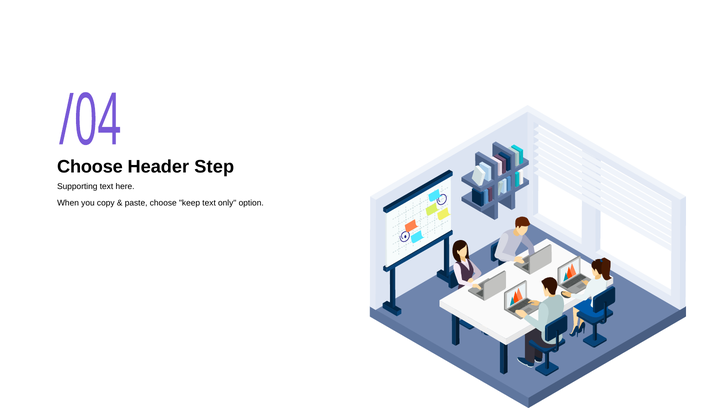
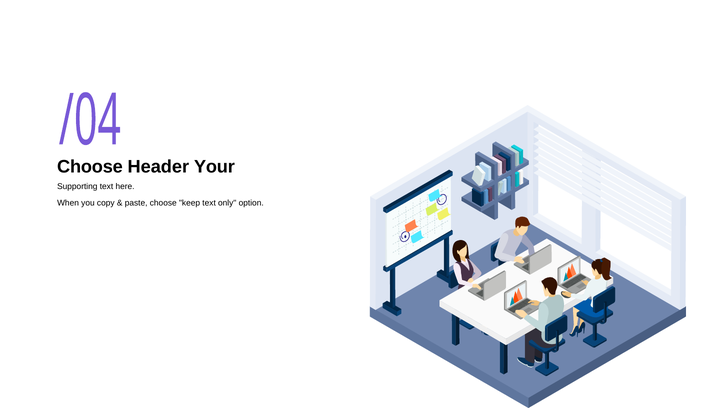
Step: Step -> Your (214, 167)
